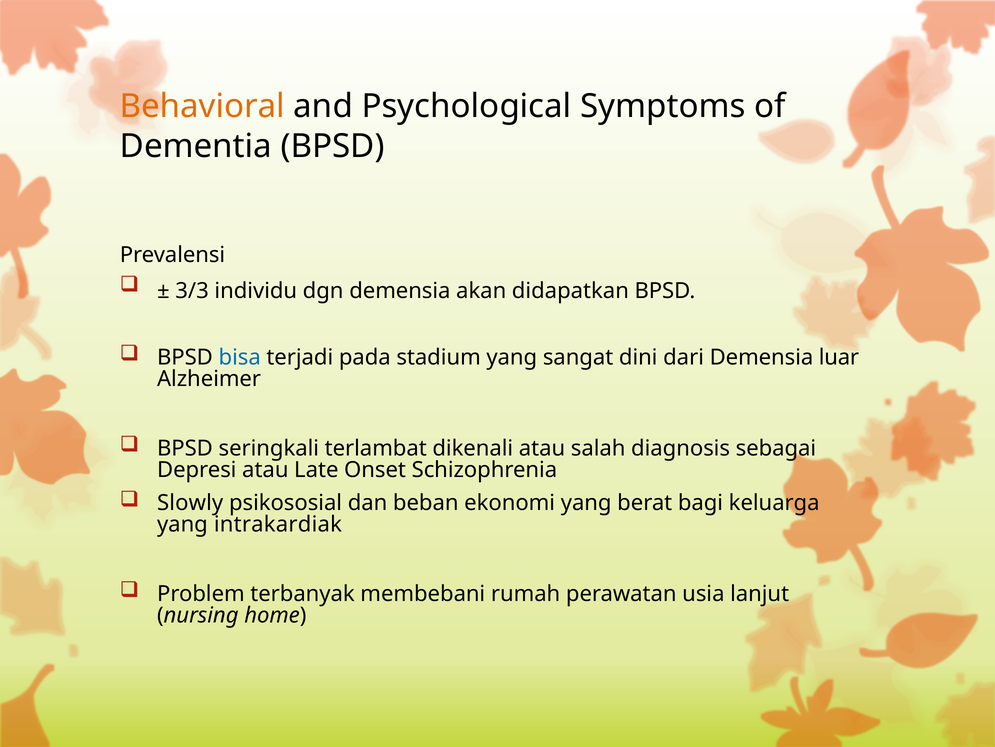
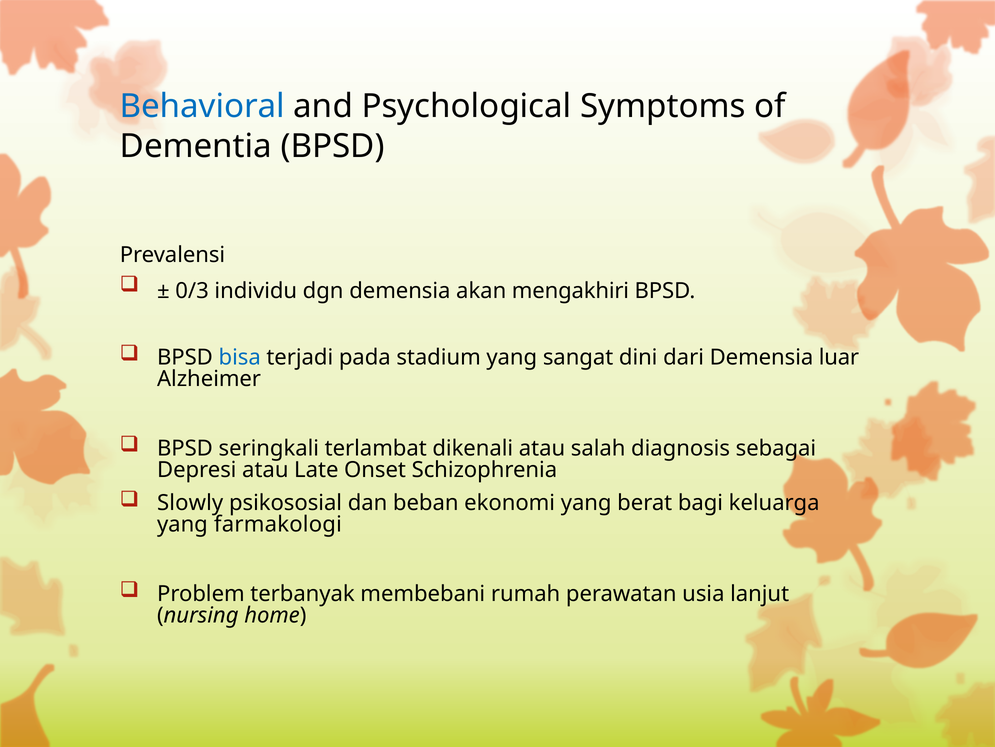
Behavioral colour: orange -> blue (202, 106)
3/3: 3/3 -> 0/3 (192, 291)
didapatkan: didapatkan -> mengakhiri (570, 291)
intrakardiak: intrakardiak -> farmakologi (278, 524)
